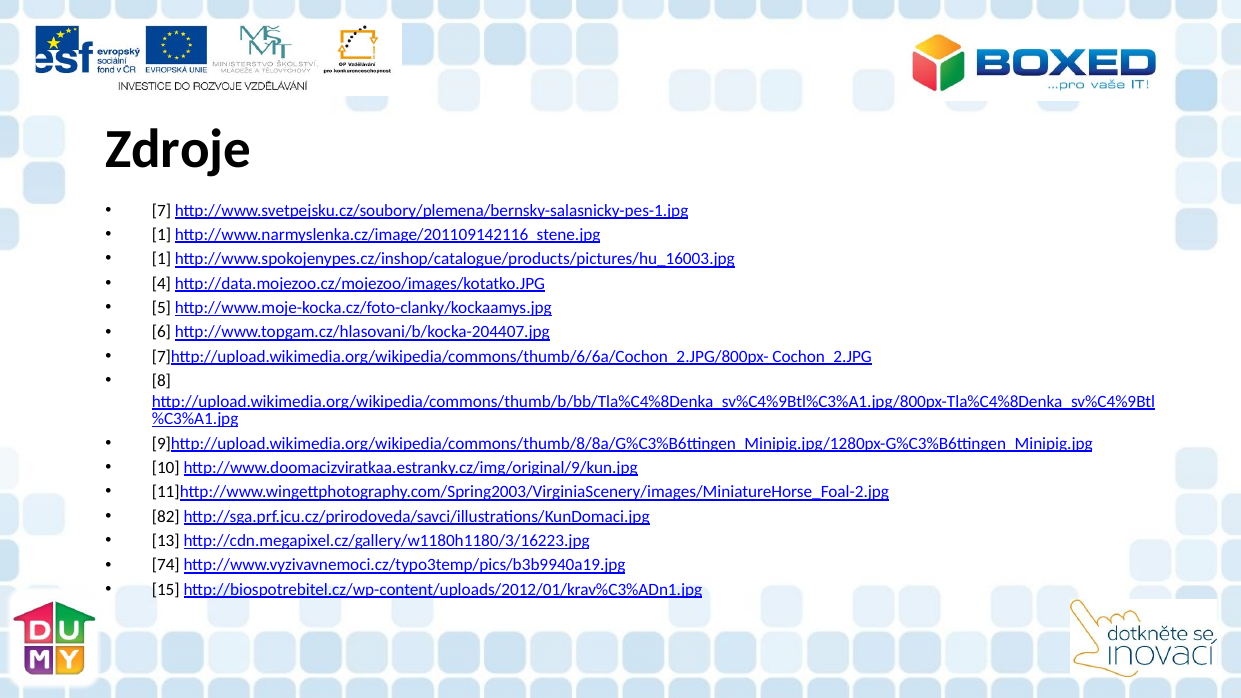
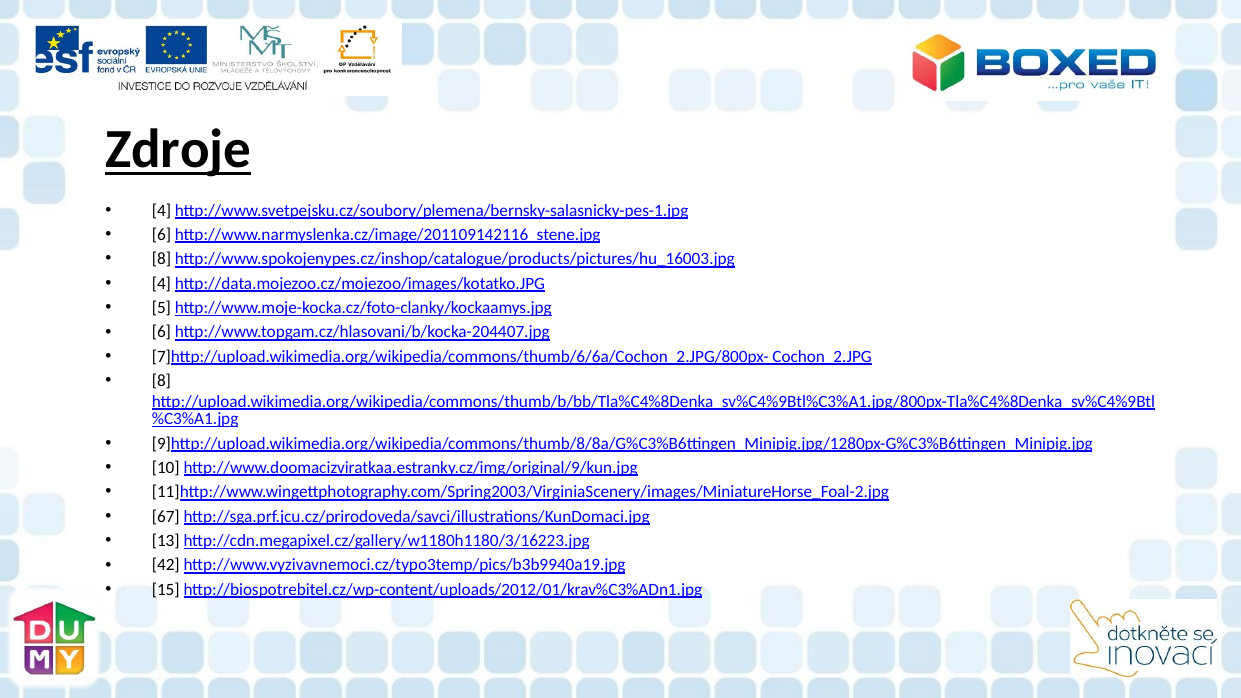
Zdroje underline: none -> present (178, 149)
7: 7 -> 4 (161, 210)
1: 1 -> 6 (161, 235)
1: 1 -> 8 (161, 259)
82: 82 -> 67 (166, 517)
74: 74 -> 42 (166, 565)
